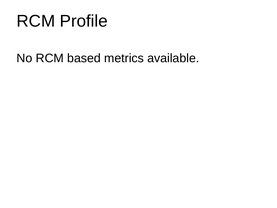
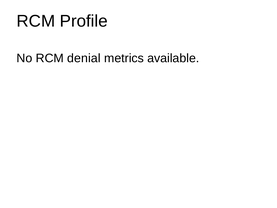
based: based -> denial (84, 58)
